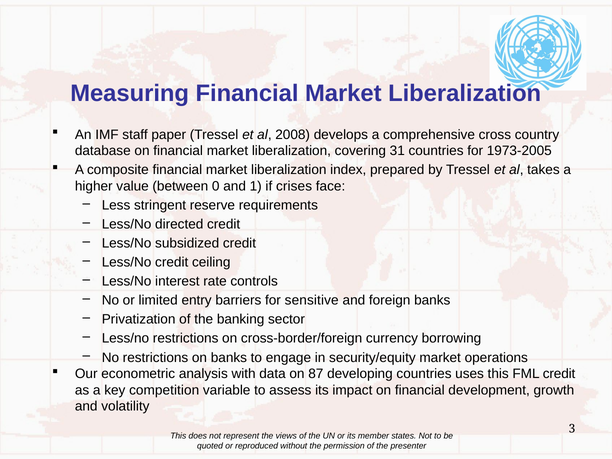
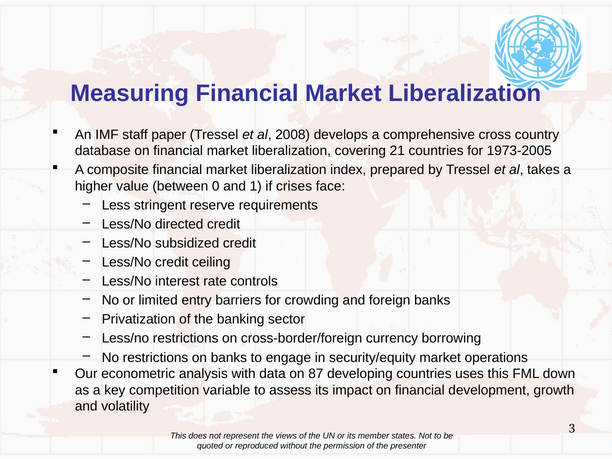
31: 31 -> 21 (397, 151)
sensitive: sensitive -> crowding (312, 300)
FML credit: credit -> down (559, 374)
